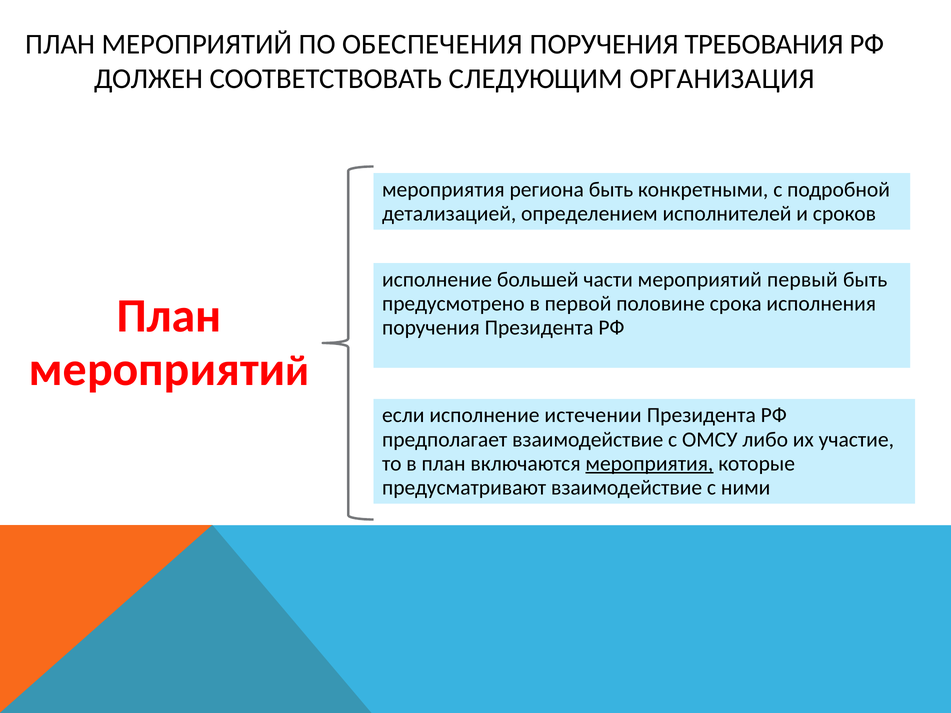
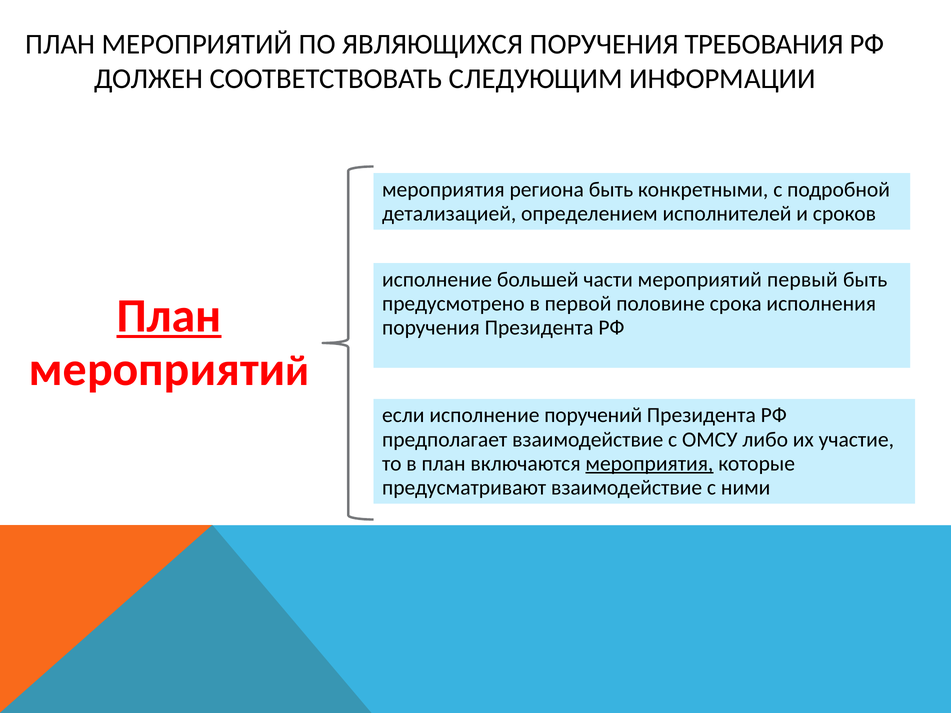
ОБЕСПЕЧЕНИЯ: ОБЕСПЕЧЕНИЯ -> ЯВЛЯЮЩИХСЯ (433, 44)
ОРГАНИЗАЦИЯ: ОРГАНИЗАЦИЯ -> ИНФОРМАЦИИ (723, 79)
План underline: none -> present (169, 316)
истечении: истечении -> поручений (593, 415)
